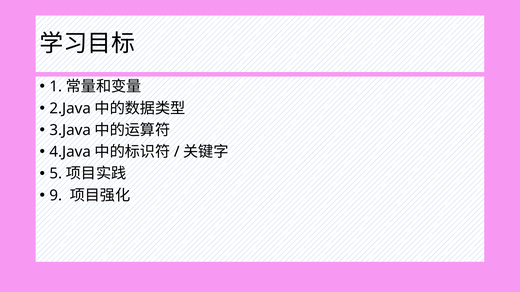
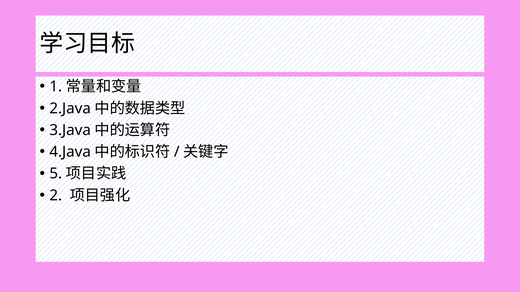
9: 9 -> 2 (56, 196)
